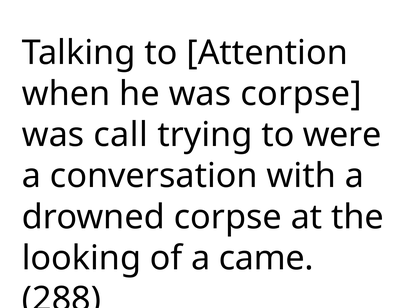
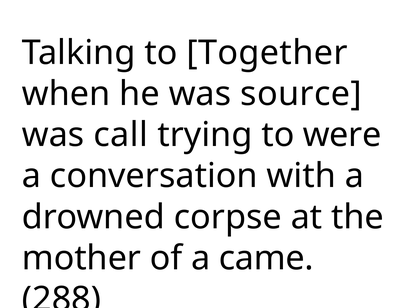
Attention: Attention -> Together (267, 53)
was corpse: corpse -> source (301, 94)
looking: looking -> mother (81, 258)
